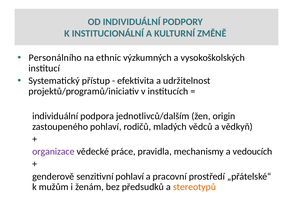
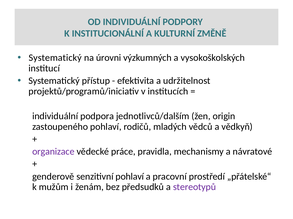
Personálního: Personálního -> Systematický (55, 58)
ethnic: ethnic -> úrovni (109, 58)
vedoucích: vedoucích -> návratové (253, 152)
stereotypů colour: orange -> purple (194, 188)
